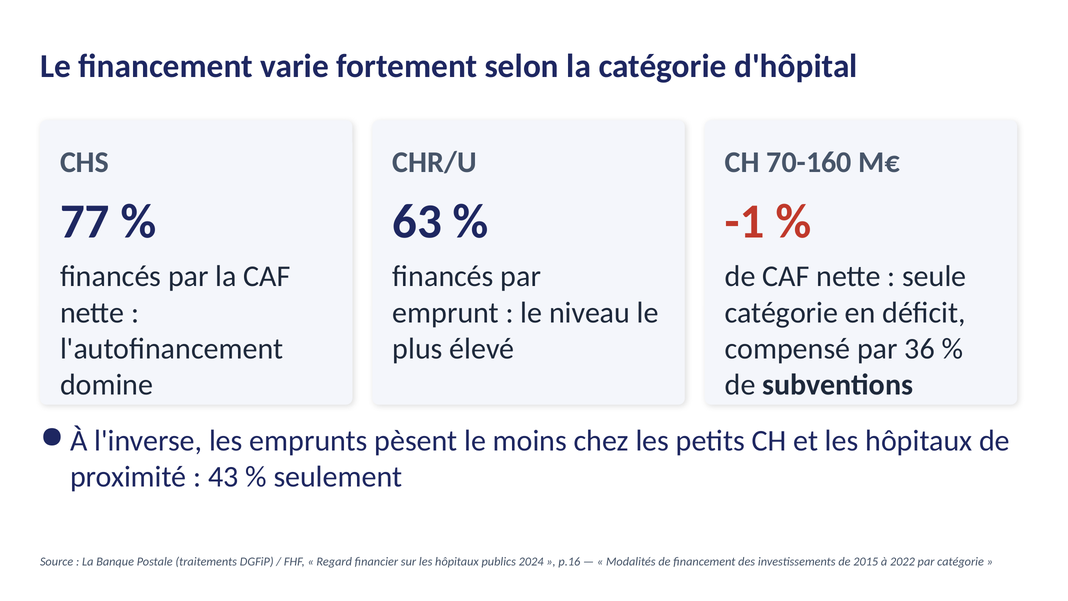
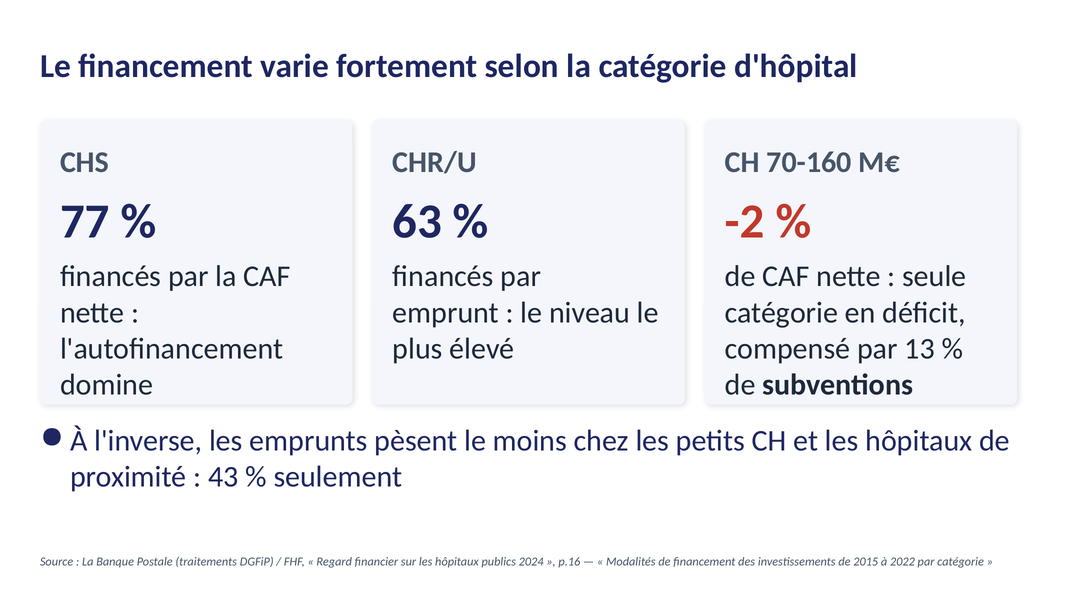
-1: -1 -> -2 (745, 222)
36: 36 -> 13 (920, 349)
